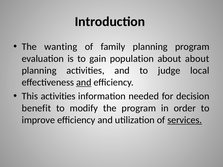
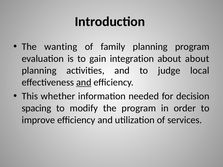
population: population -> integration (132, 59)
This activities: activities -> whether (58, 96)
benefit: benefit -> spacing (36, 108)
services underline: present -> none (185, 120)
